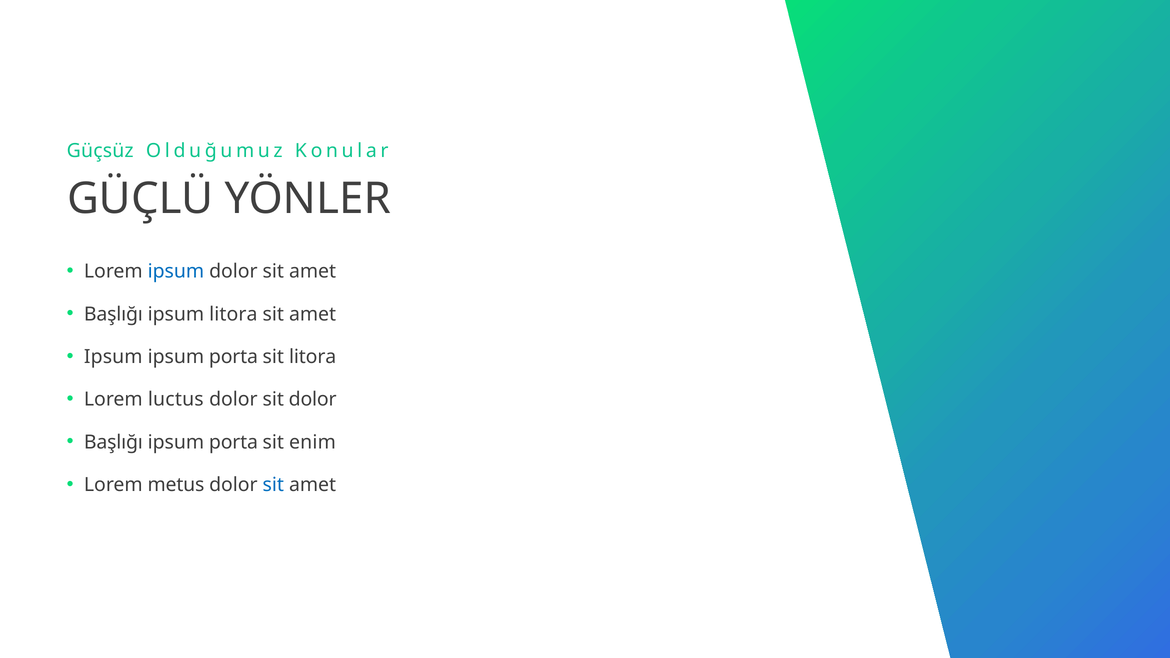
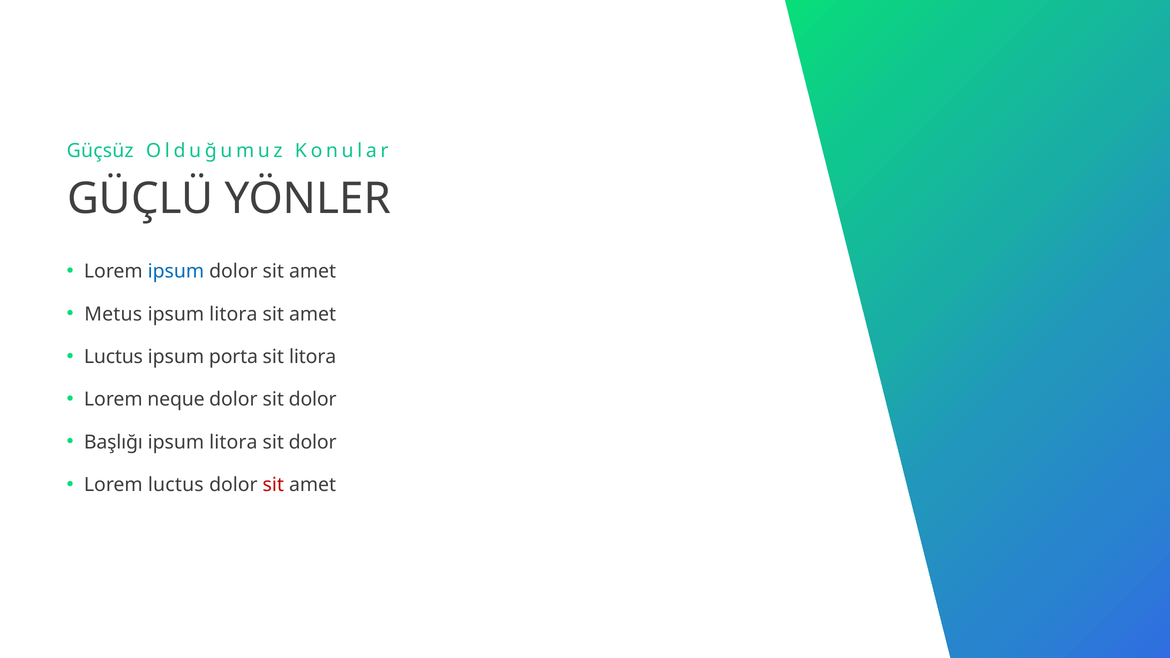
Başlığı: Başlığı -> Metus (113, 314)
Ipsum: Ipsum -> Luctus (113, 357)
luctus: luctus -> neque (176, 400)
porta: porta -> litora (233, 442)
enim: enim -> dolor (313, 442)
Lorem metus: metus -> luctus (176, 485)
sit colour: blue -> red (273, 485)
